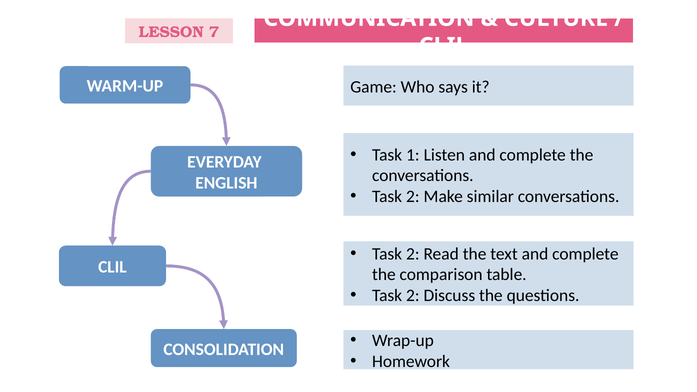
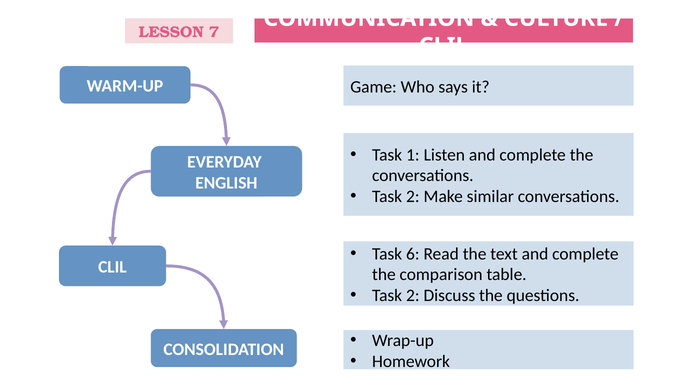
2: 2 -> 6 (413, 254)
